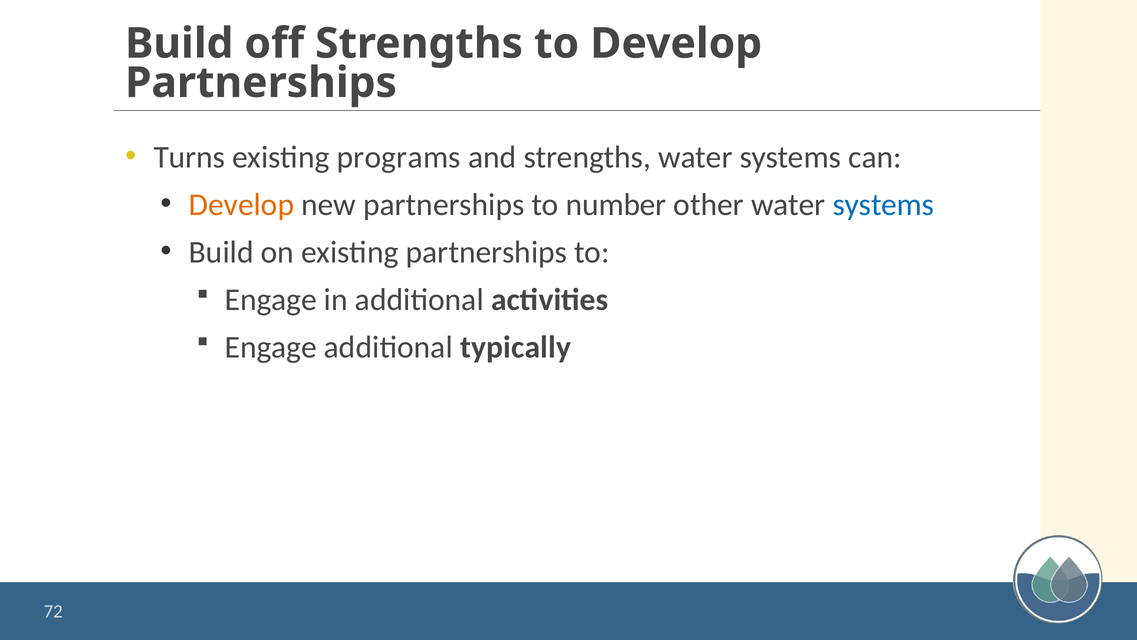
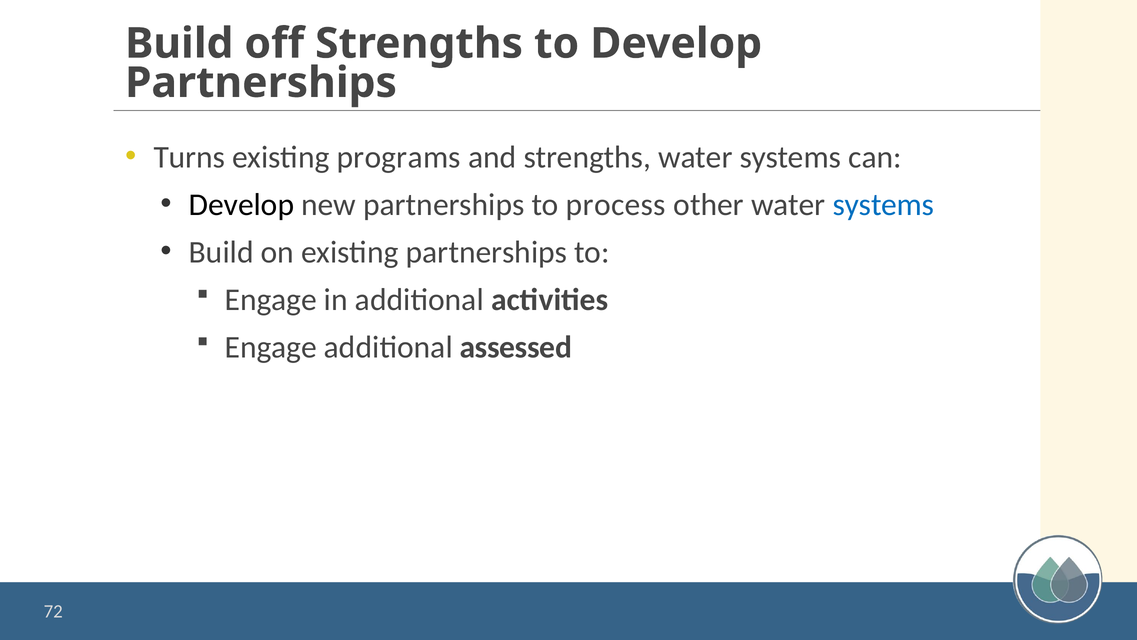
Develop colour: orange -> black (241, 205)
number: number -> process (616, 205)
typically: typically -> assessed (516, 347)
